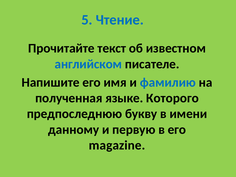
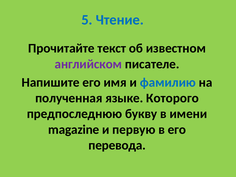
английском colour: blue -> purple (88, 64)
данному: данному -> magazine (74, 130)
magazine: magazine -> перевода (117, 145)
